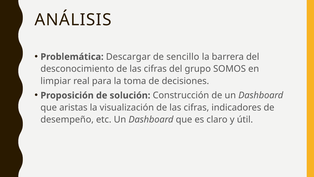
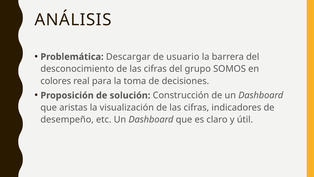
sencillo: sencillo -> usuario (183, 57)
limpiar: limpiar -> colores (56, 81)
